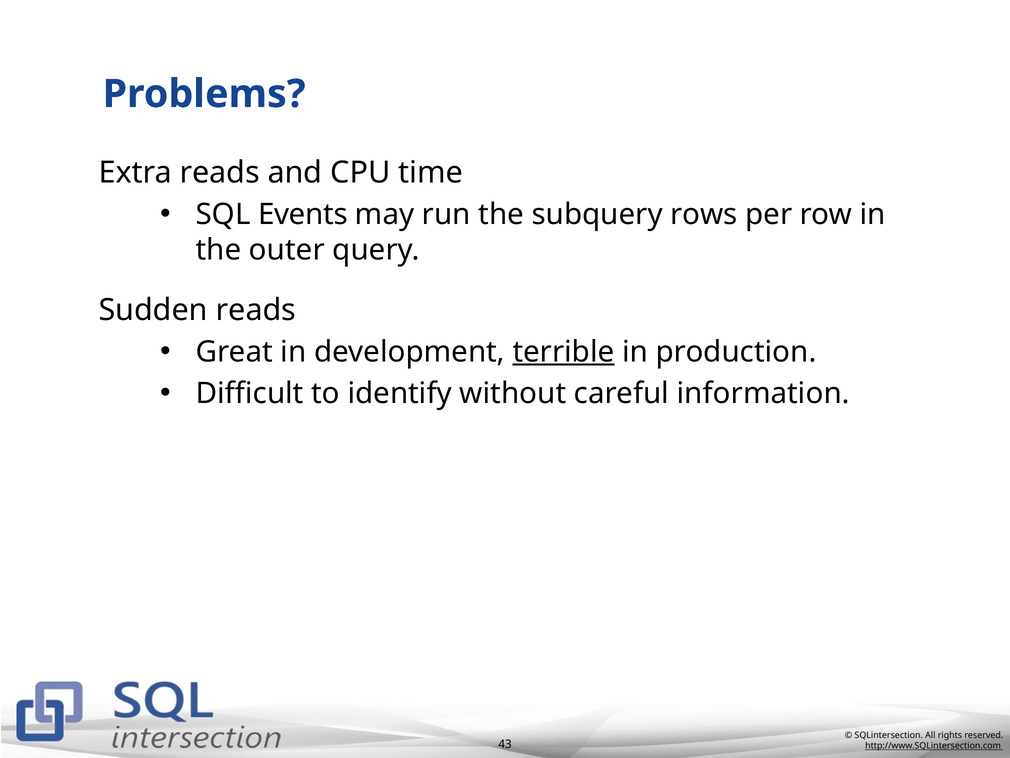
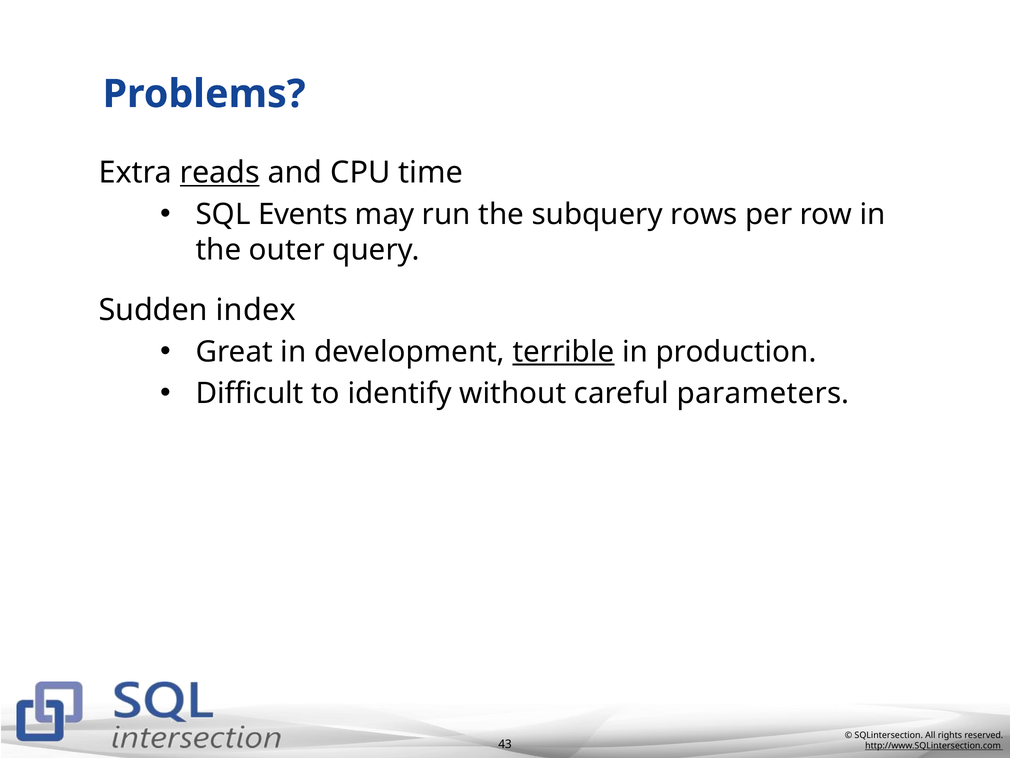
reads underline: none -> present (220, 172)
Sudden reads: reads -> index (256, 310)
information: information -> parameters (763, 393)
